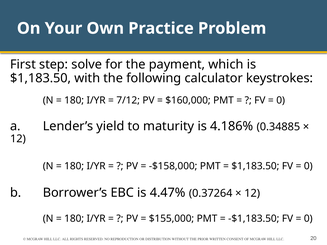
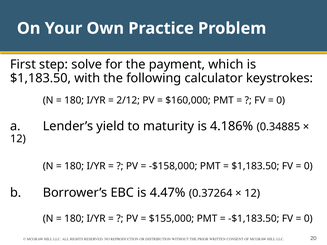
7/12: 7/12 -> 2/12 (128, 100)
